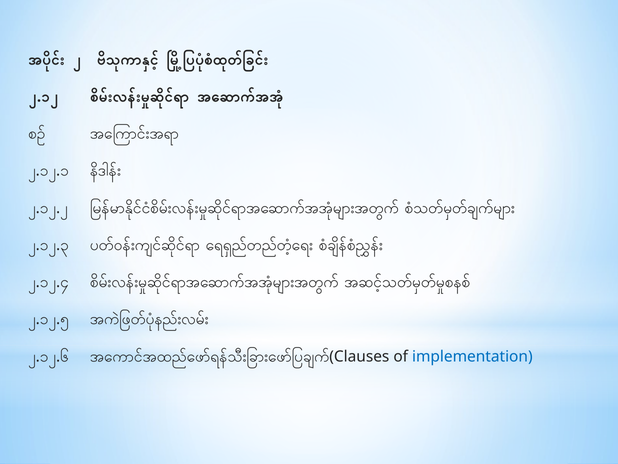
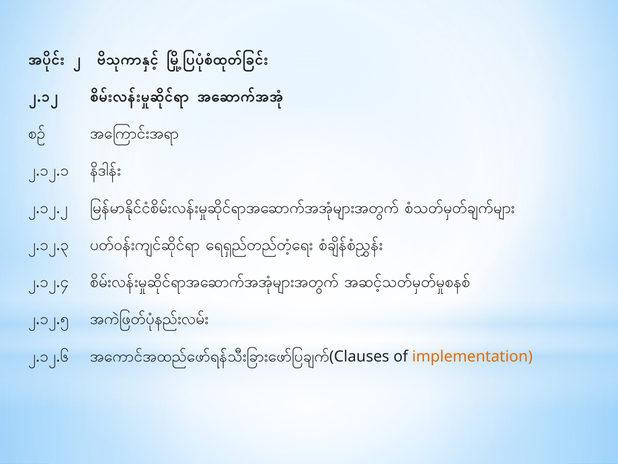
implementation colour: blue -> orange (472, 356)
